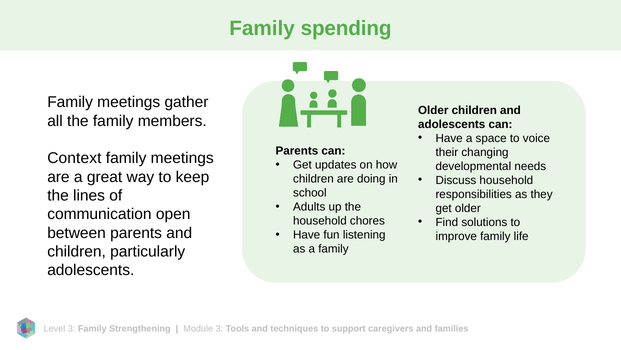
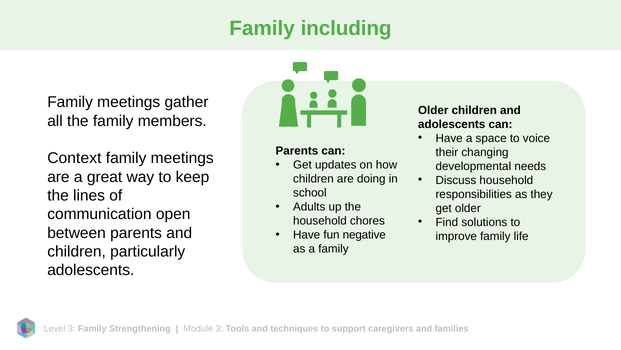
spending: spending -> including (346, 28)
listening: listening -> negative (364, 234)
